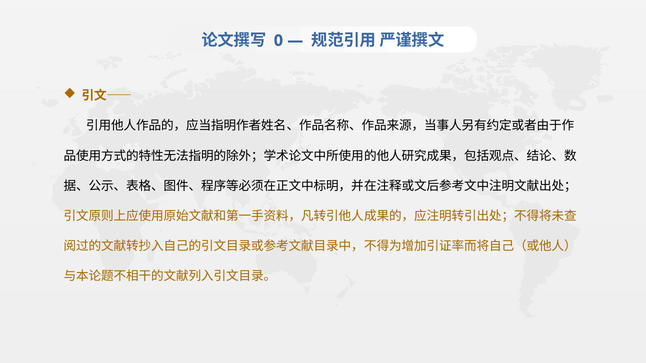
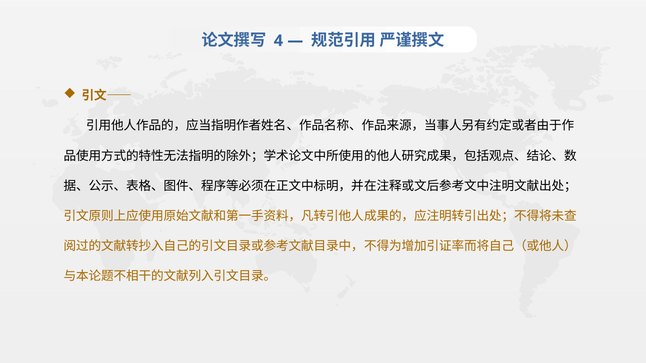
0: 0 -> 4 (278, 41)
